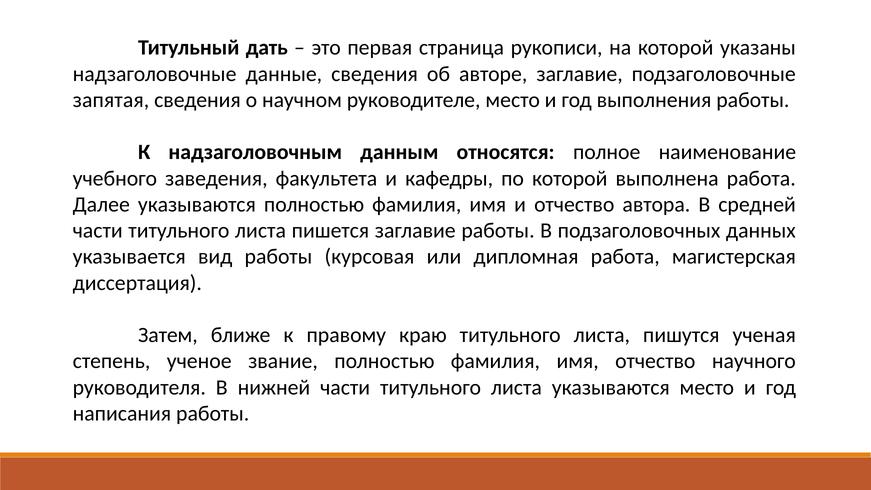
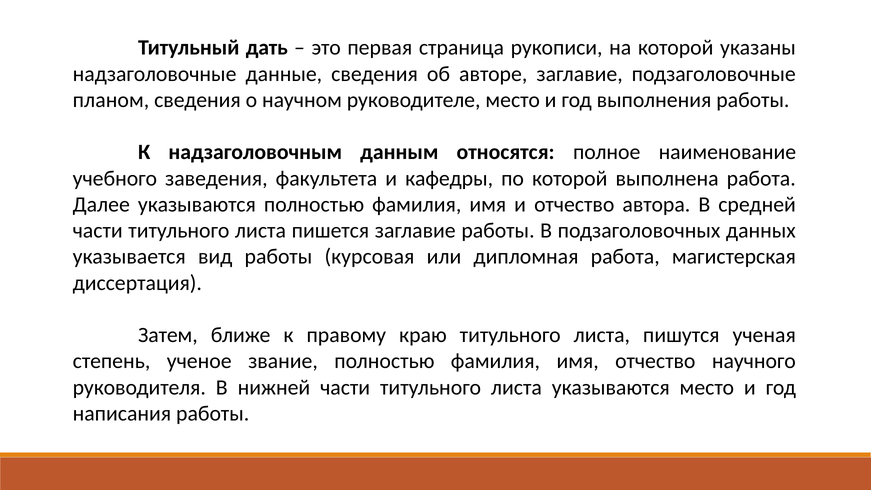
запятая: запятая -> планом (111, 100)
